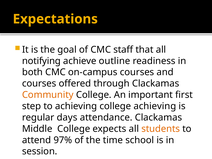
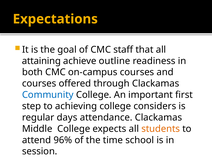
notifying: notifying -> attaining (41, 61)
Community colour: orange -> blue (48, 95)
college achieving: achieving -> considers (155, 106)
97%: 97% -> 96% (63, 140)
